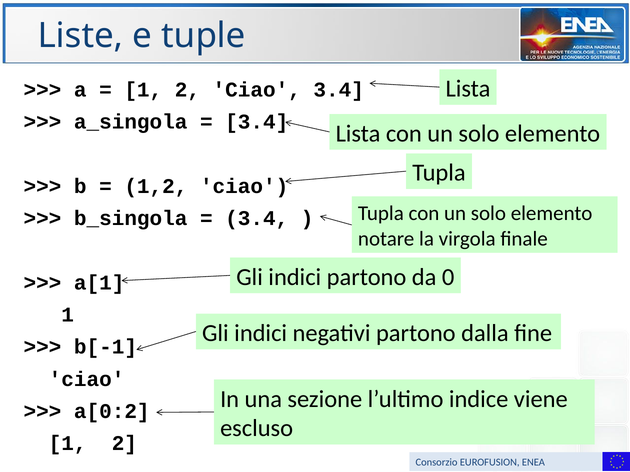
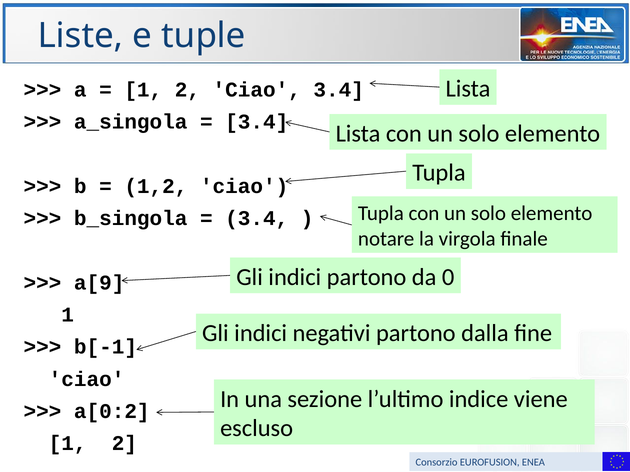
a[1: a[1 -> a[9 (99, 283)
